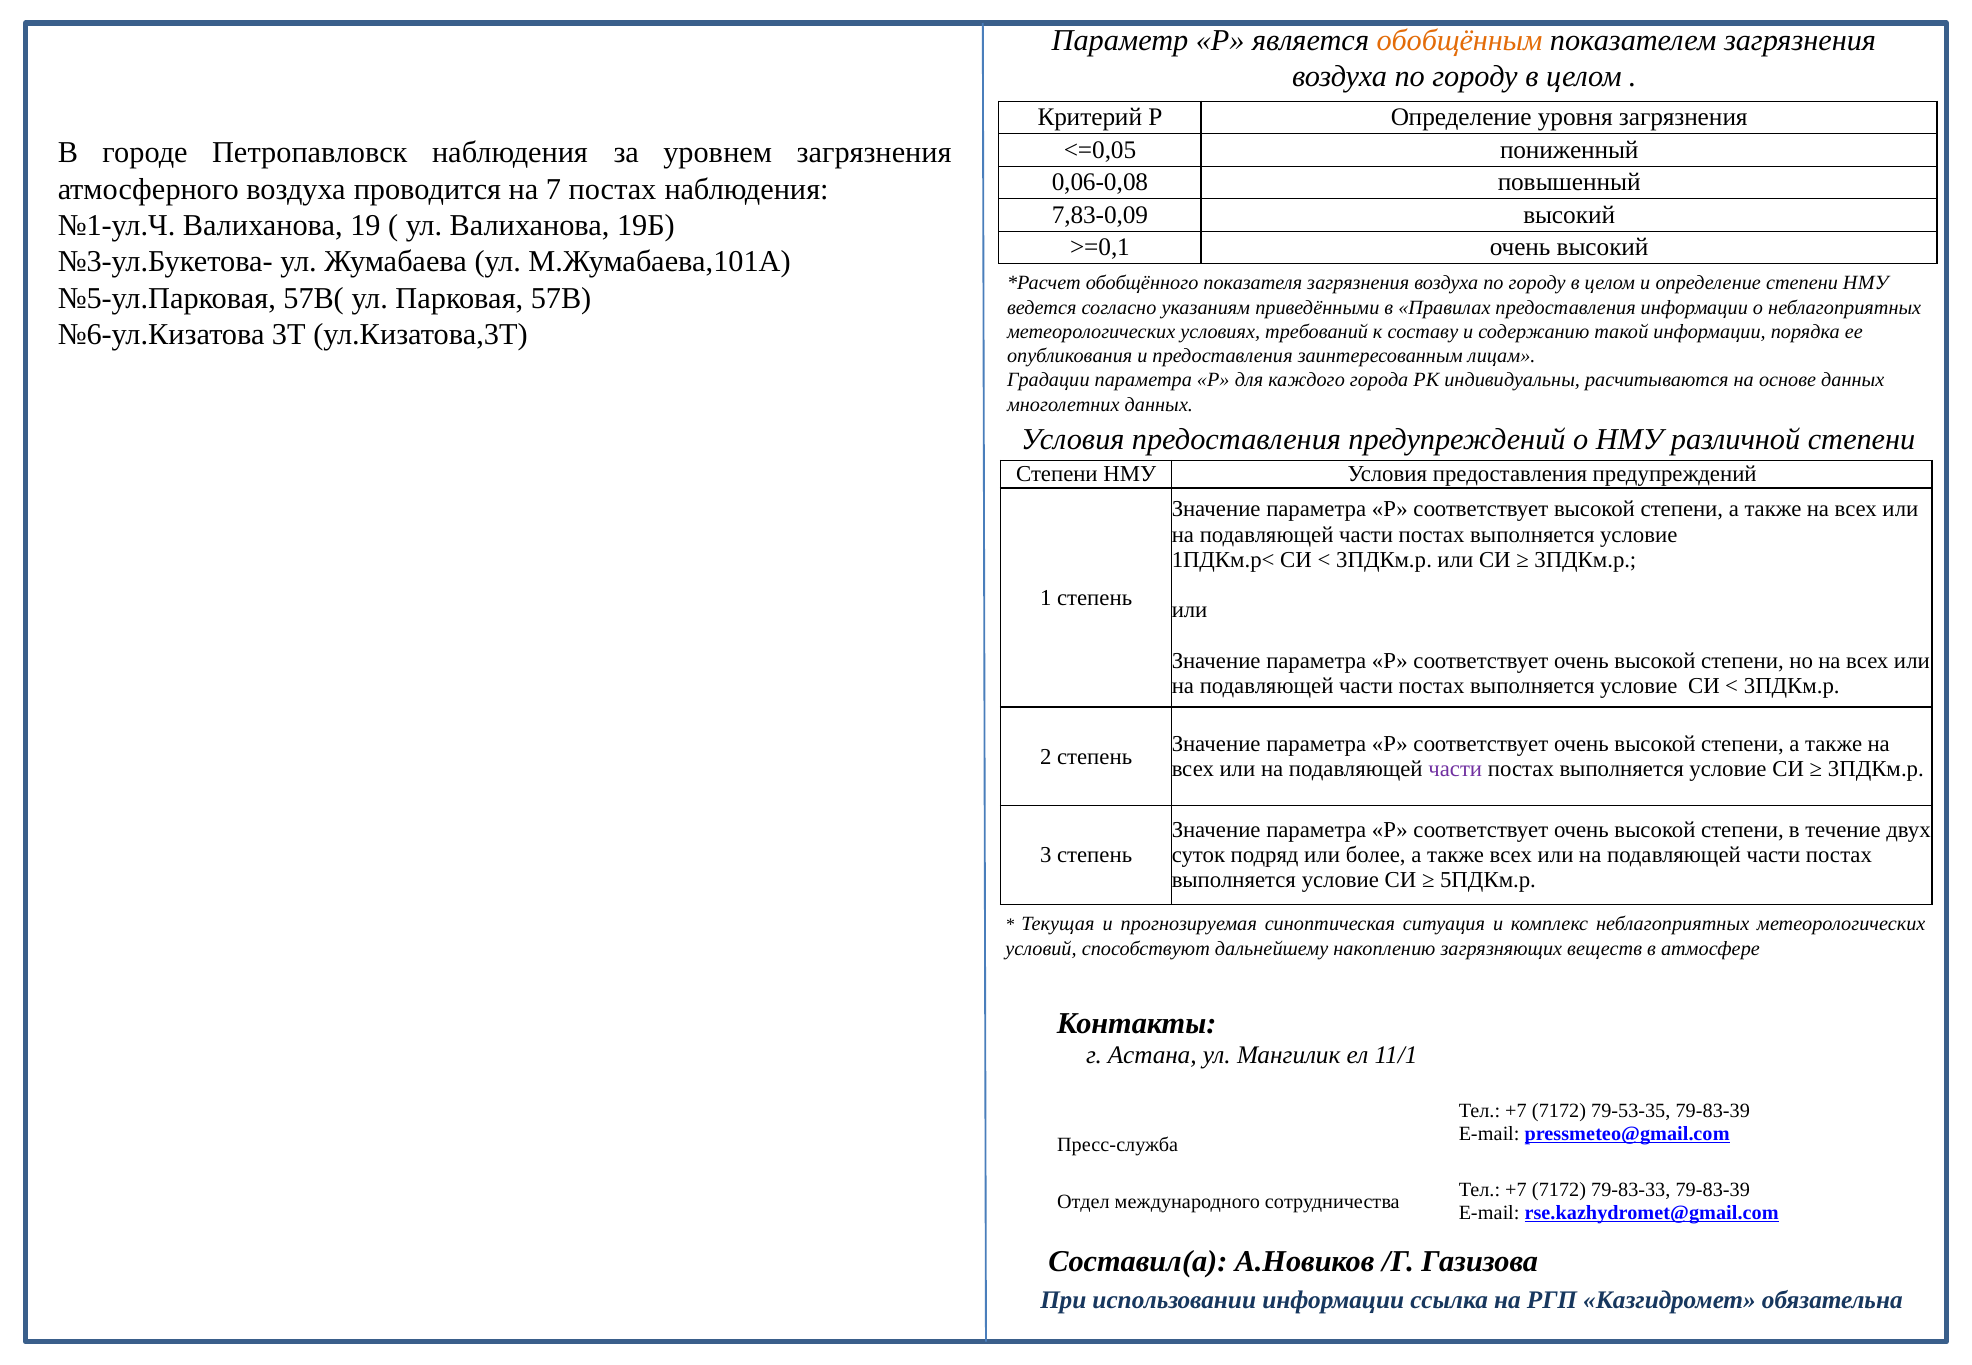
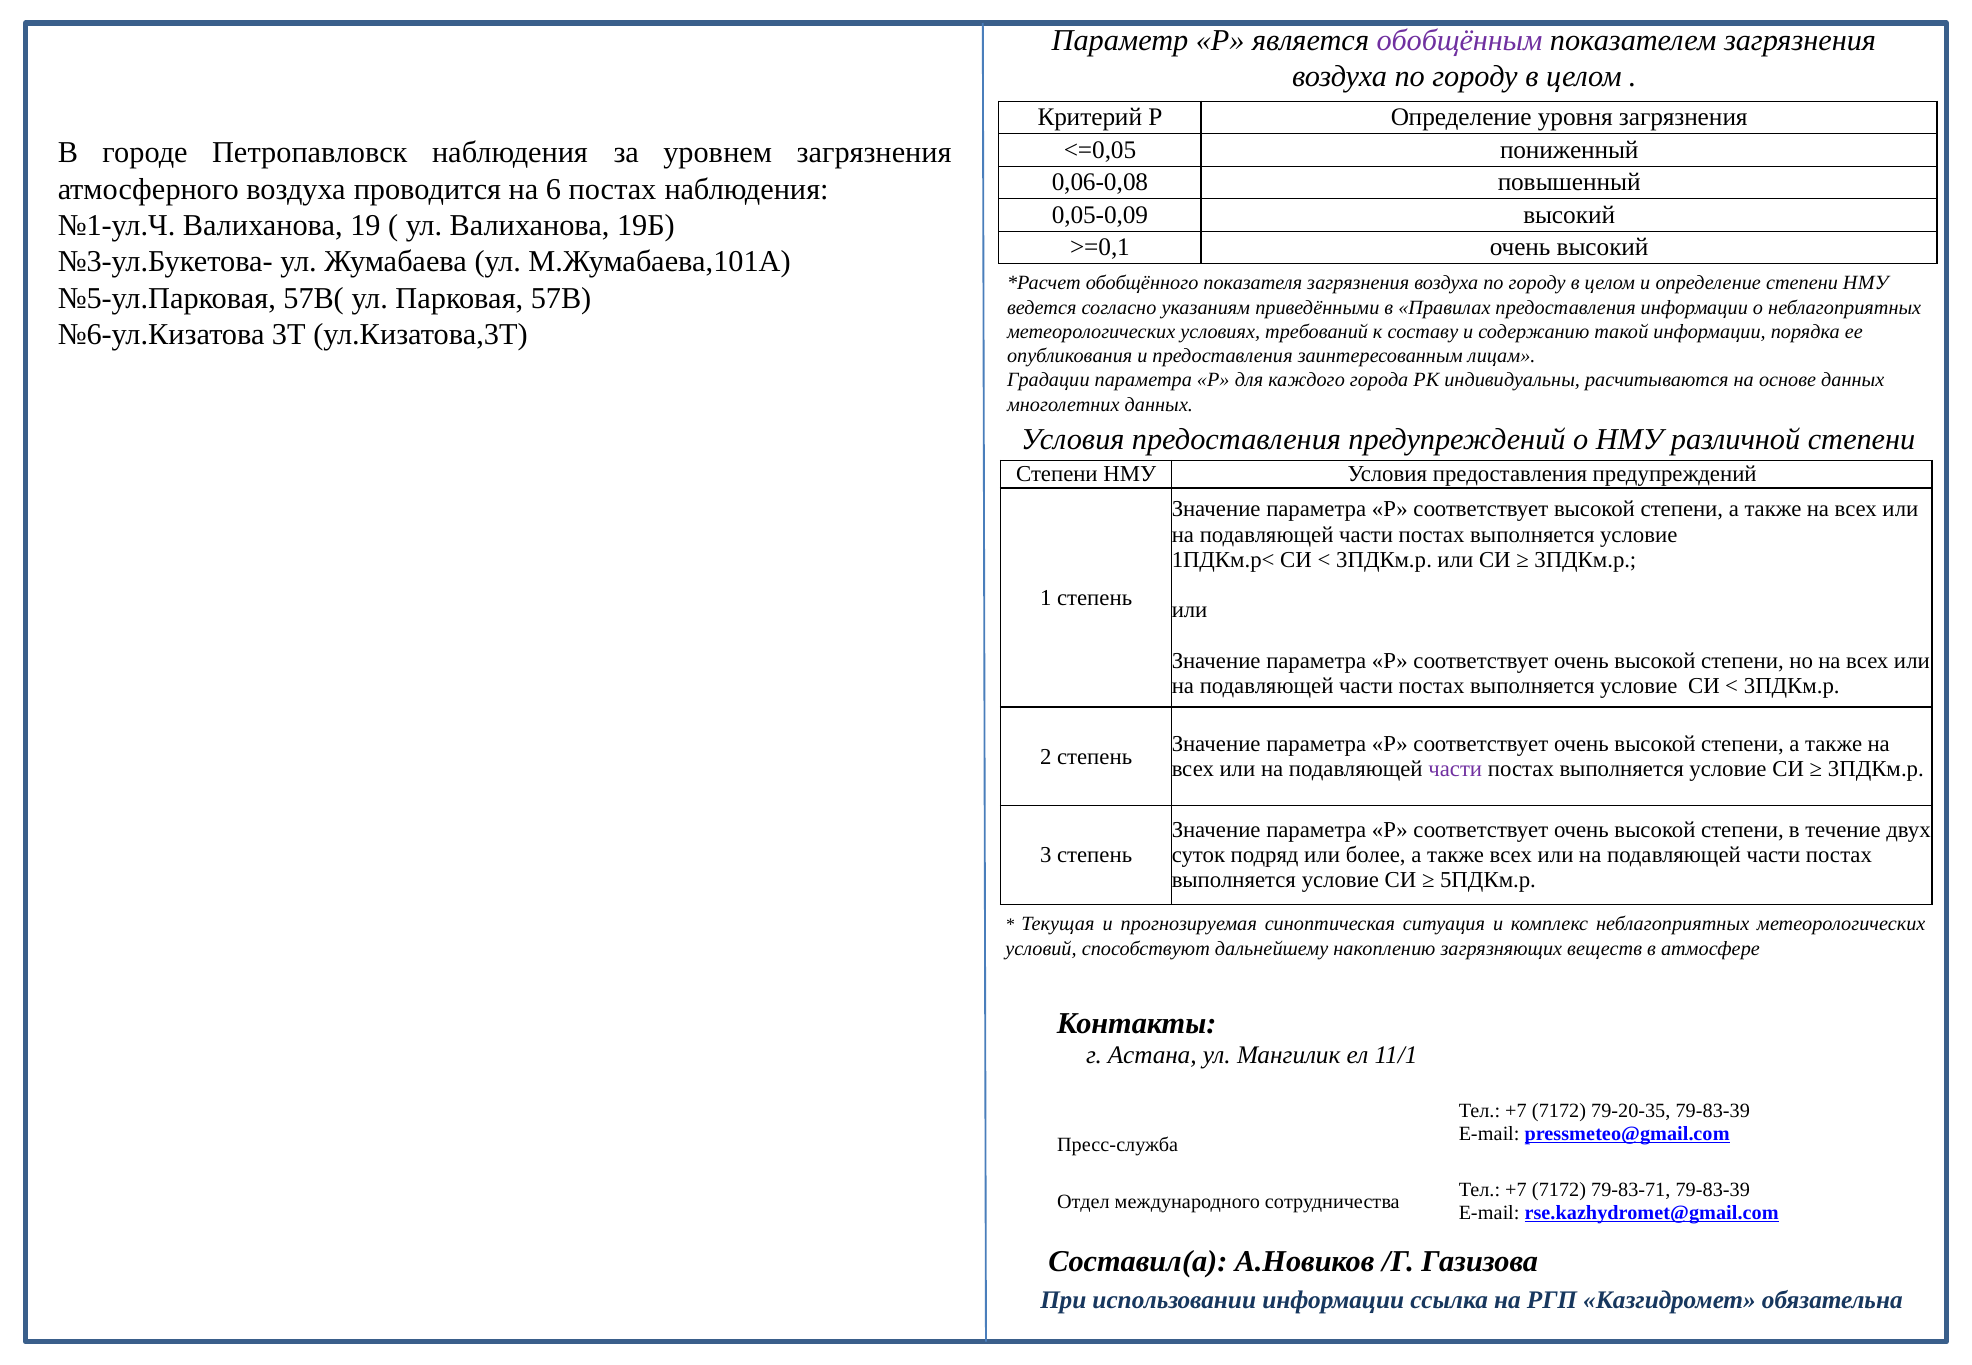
обобщённым colour: orange -> purple (1460, 41)
7: 7 -> 6 (553, 189)
7,83-0,09: 7,83-0,09 -> 0,05-0,09 (1100, 215)
79-53-35: 79-53-35 -> 79-20-35 (1631, 1111)
79-83-33: 79-83-33 -> 79-83-71 (1631, 1190)
